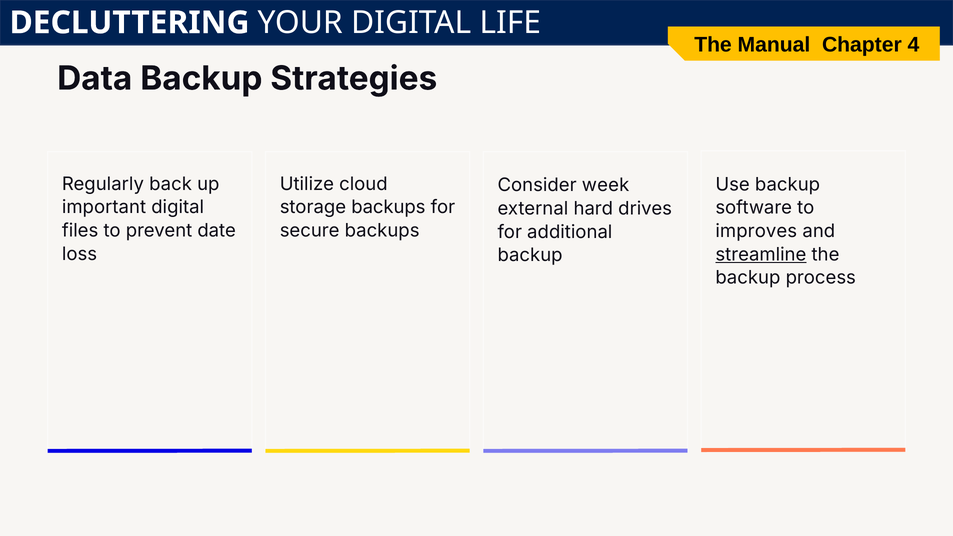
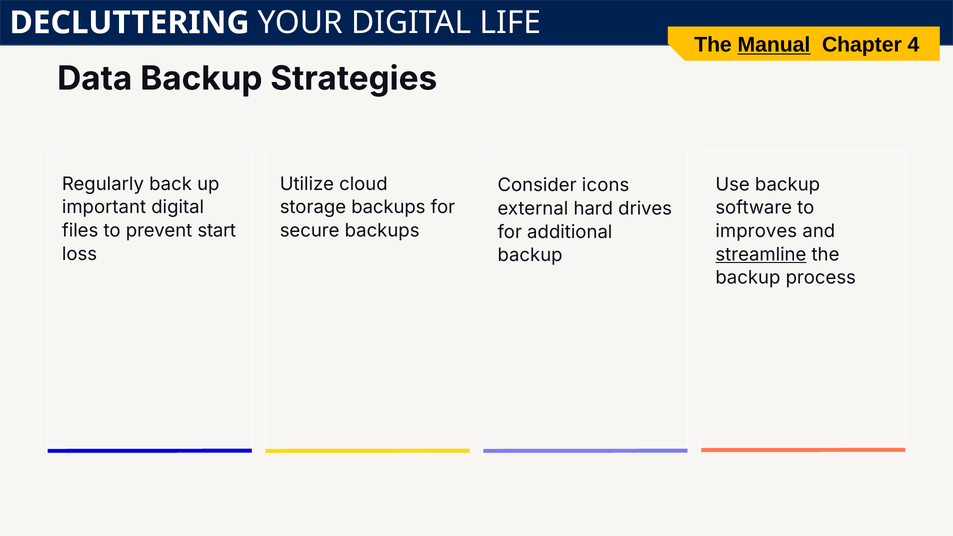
Manual underline: none -> present (774, 45)
week: week -> icons (606, 185)
date: date -> start (217, 231)
